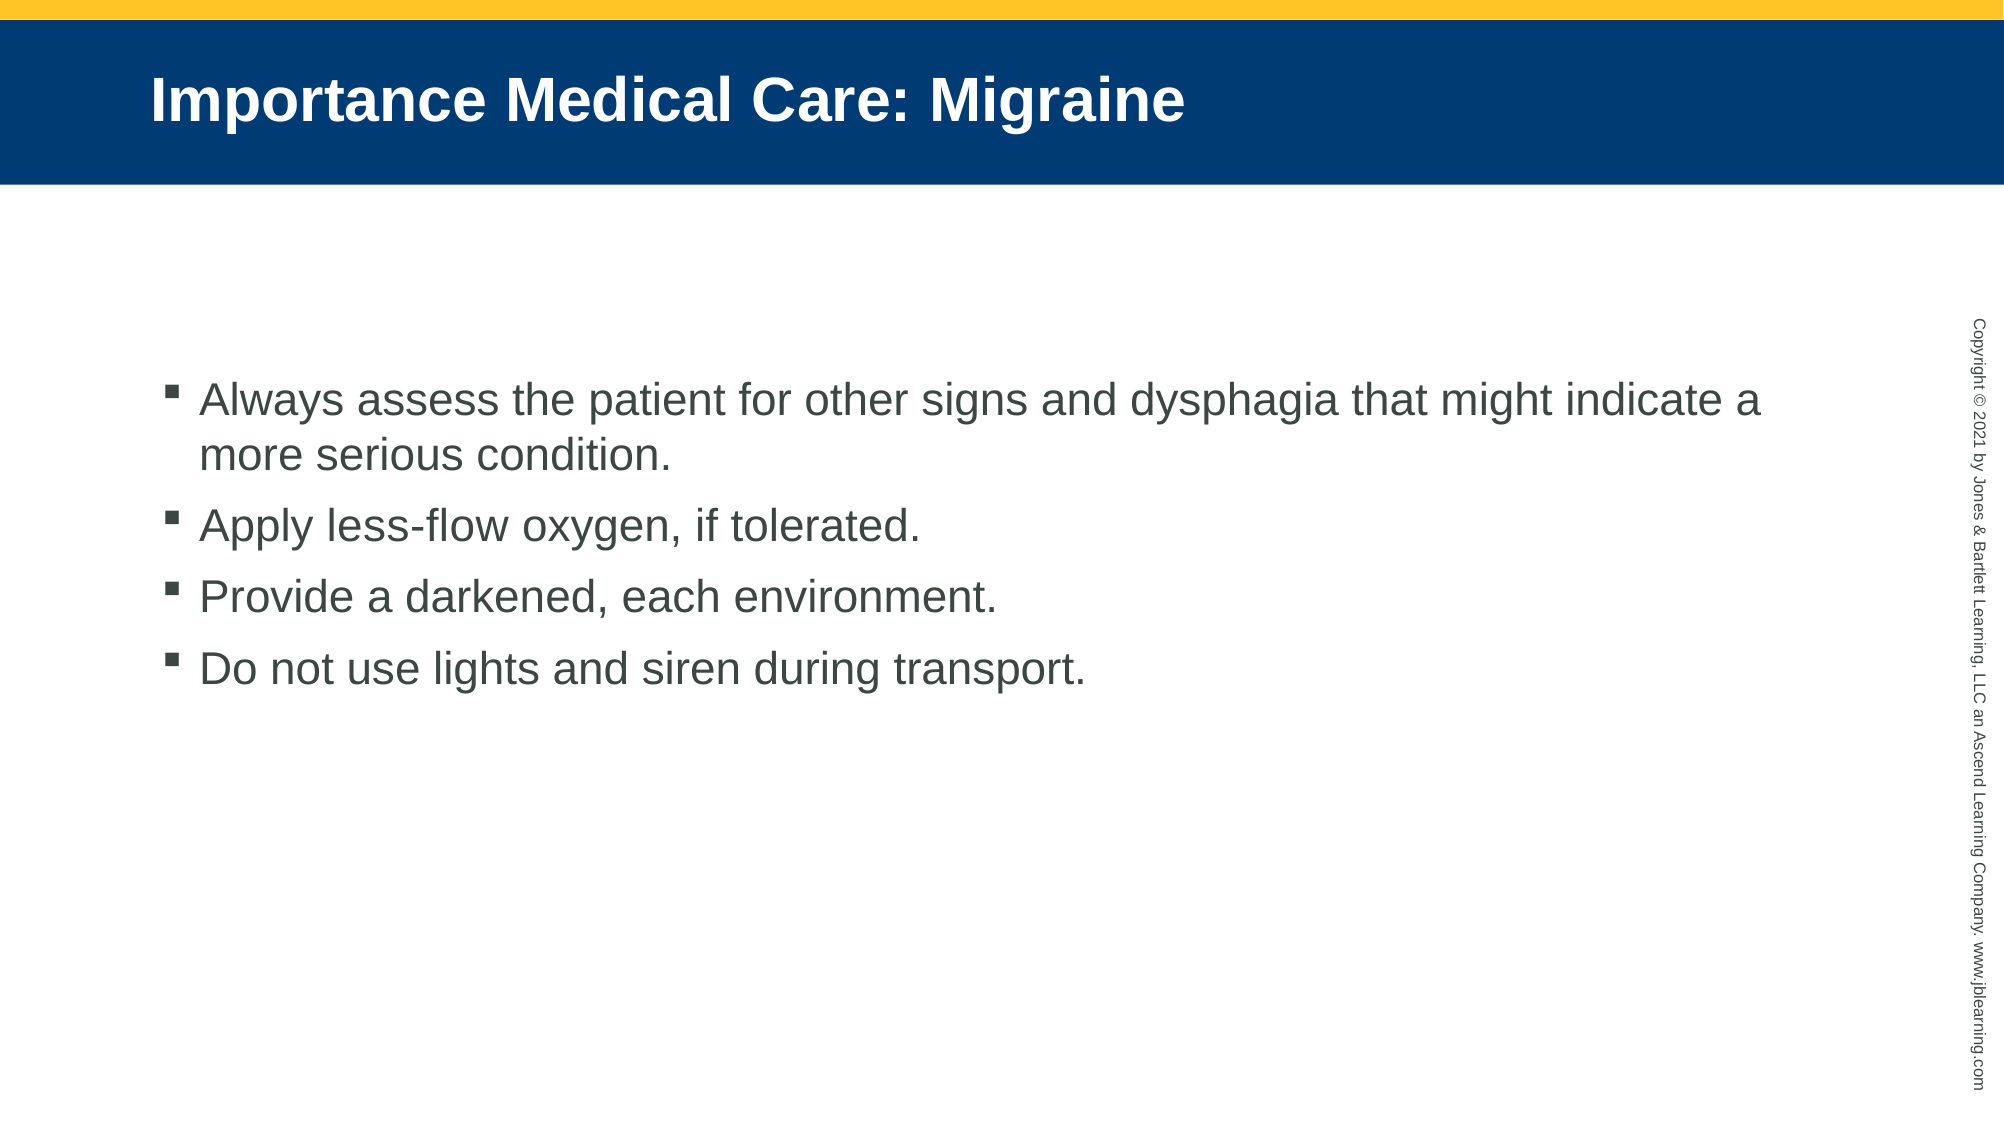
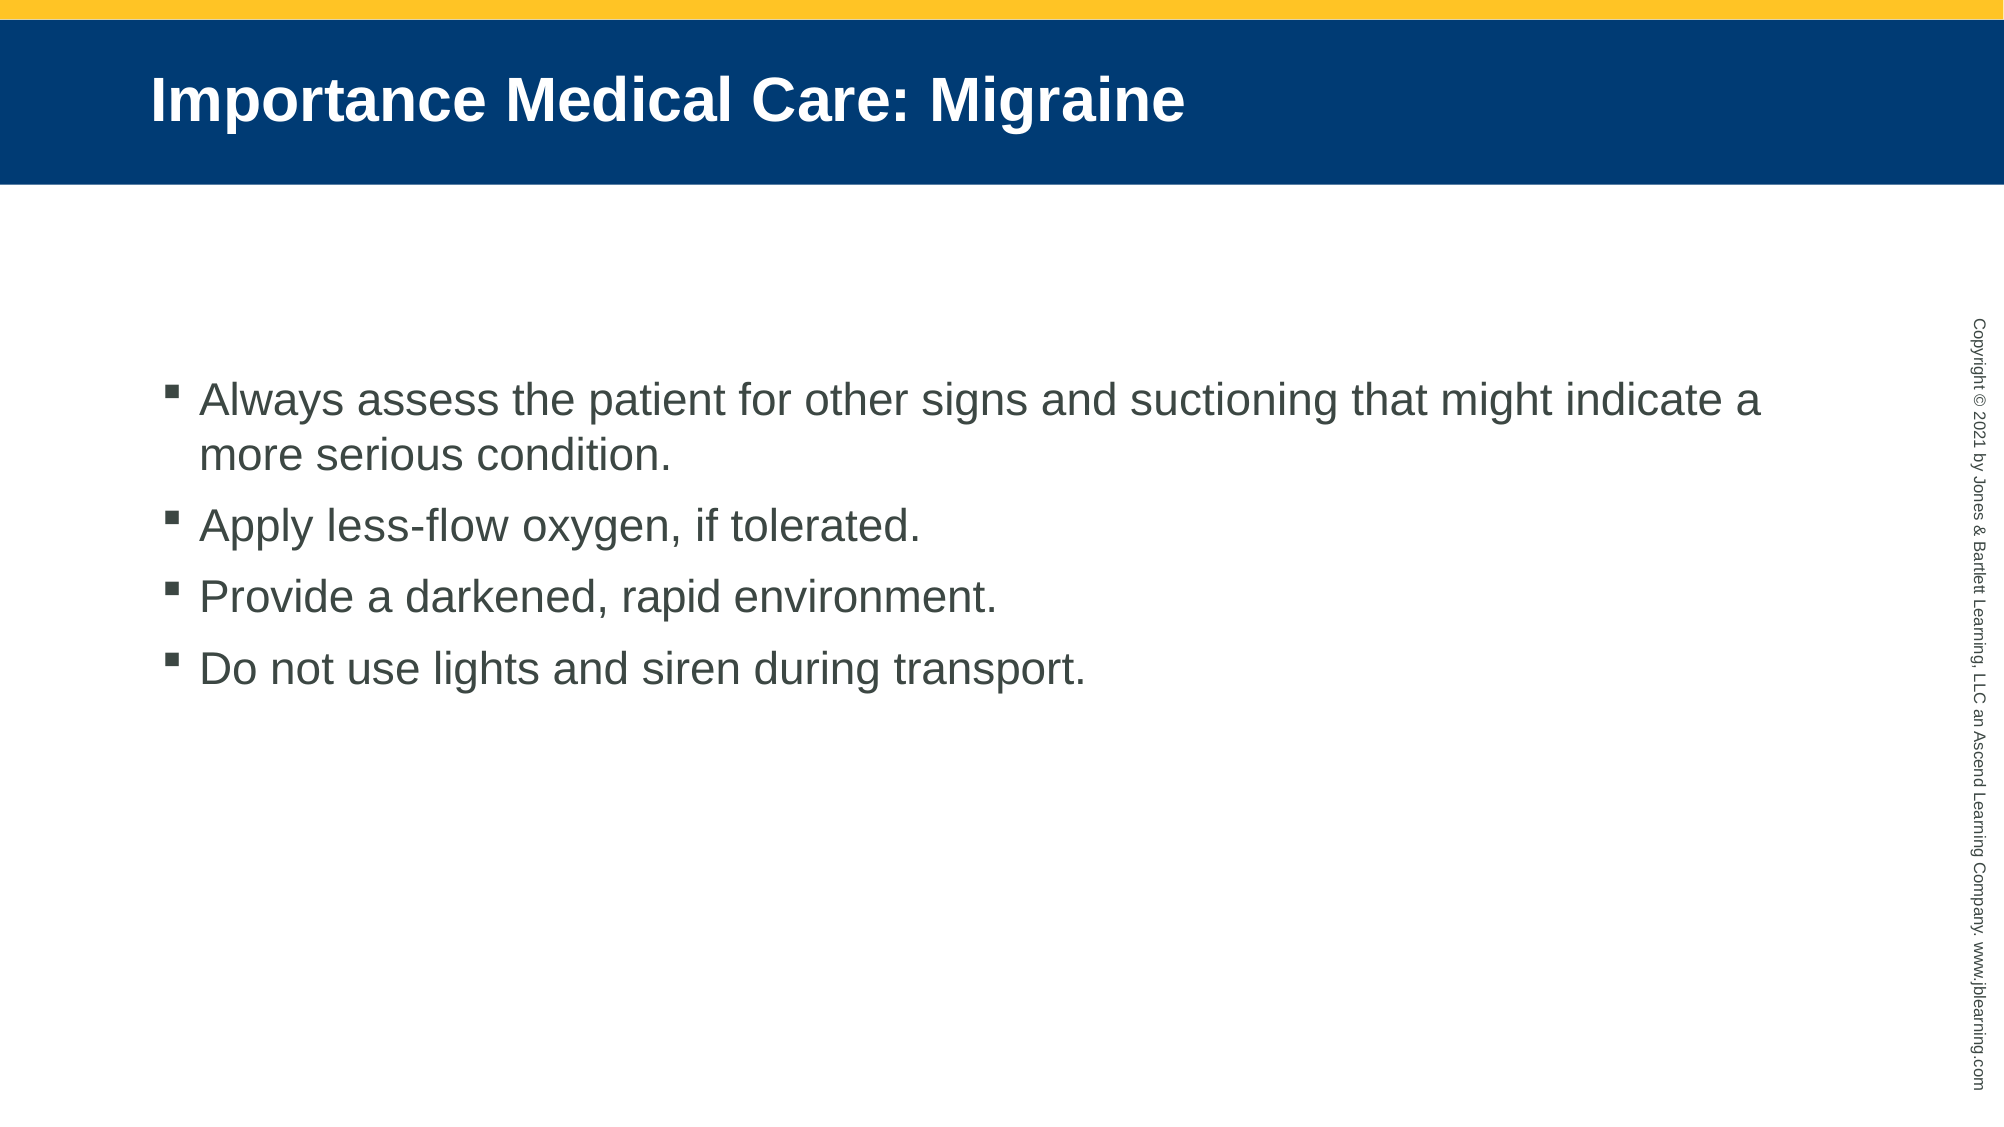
dysphagia: dysphagia -> suctioning (1234, 400)
each: each -> rapid (671, 598)
